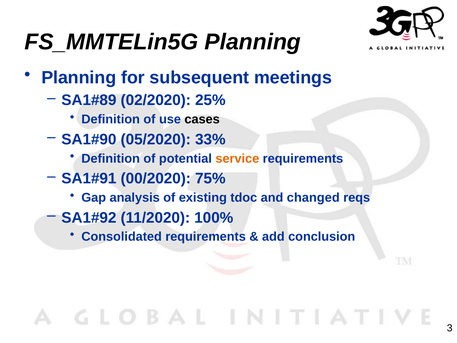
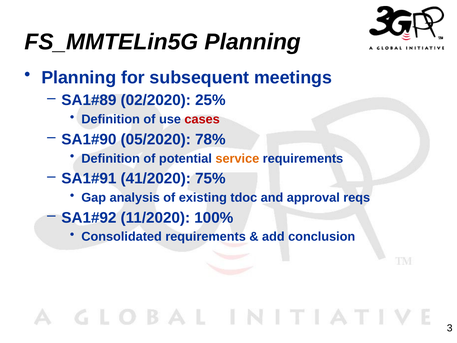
cases colour: black -> red (202, 119)
33%: 33% -> 78% (210, 139)
00/2020: 00/2020 -> 41/2020 (156, 178)
changed: changed -> approval (313, 197)
